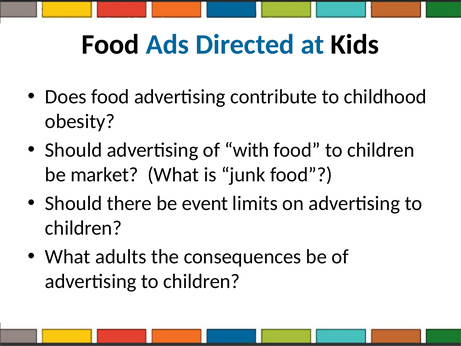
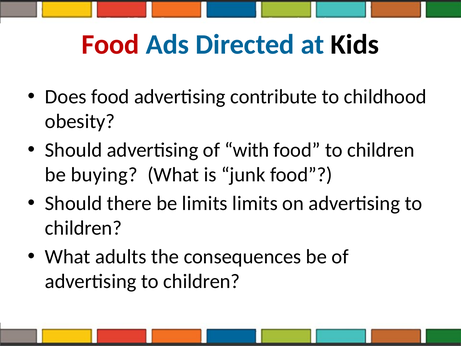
Food colour: black -> red (110, 45)
market: market -> buying (104, 175)
be event: event -> limits (205, 203)
